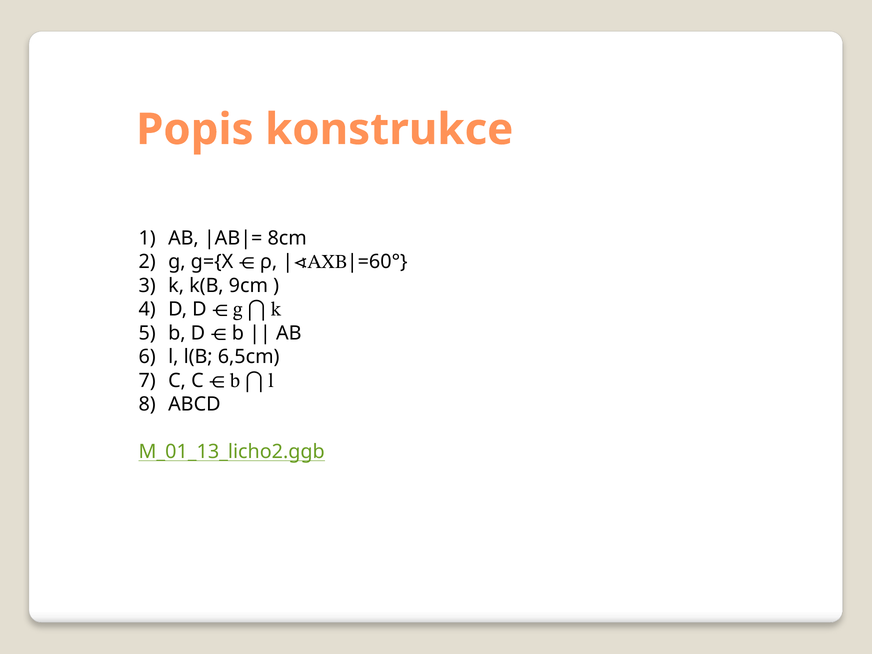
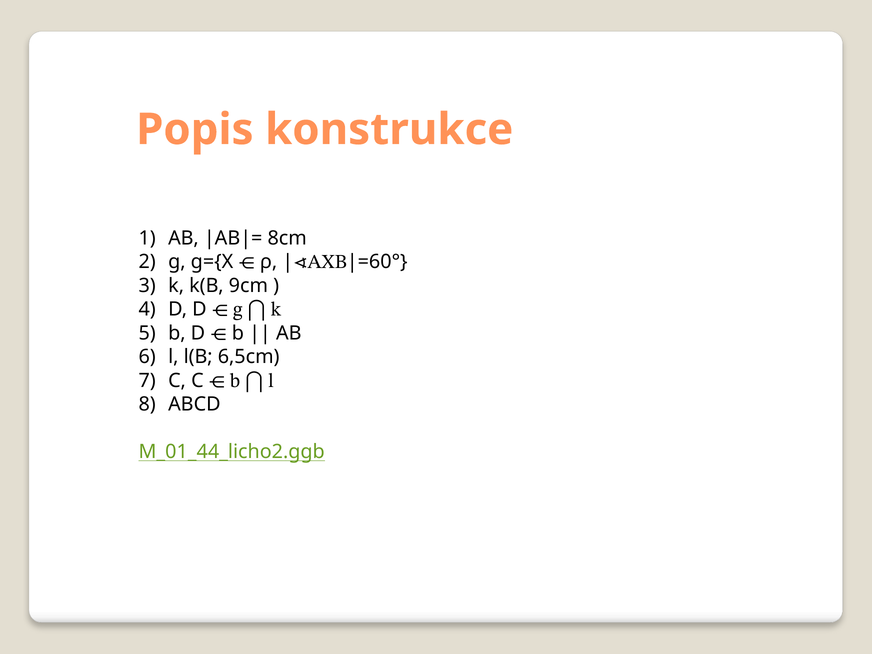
M_01_13_licho2.ggb: M_01_13_licho2.ggb -> M_01_44_licho2.ggb (232, 452)
